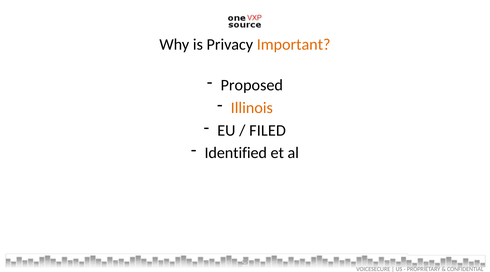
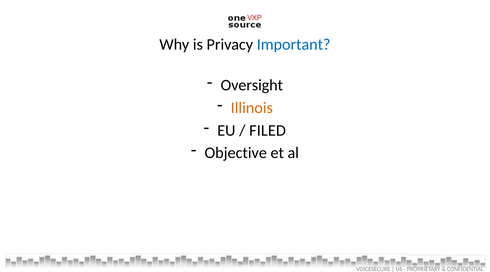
Important colour: orange -> blue (294, 44)
Proposed: Proposed -> Oversight (252, 85)
Identified: Identified -> Objective (236, 153)
